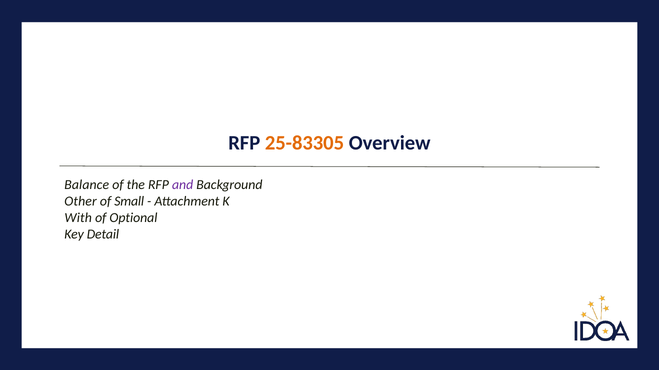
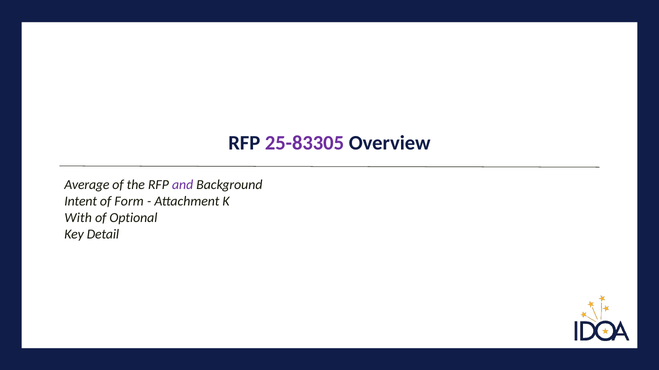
25-83305 colour: orange -> purple (304, 143)
Balance: Balance -> Average (87, 185)
Other: Other -> Intent (81, 202)
Small: Small -> Form (129, 202)
